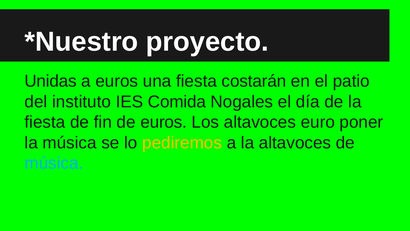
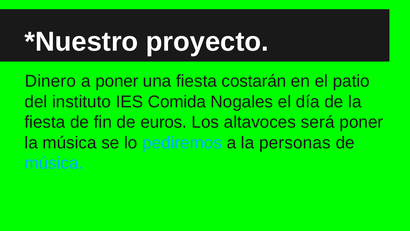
Unidas: Unidas -> Dinero (50, 81)
a euros: euros -> poner (117, 81)
euro: euro -> será (318, 122)
pediremos colour: yellow -> light blue (182, 143)
la altavoces: altavoces -> personas (295, 143)
